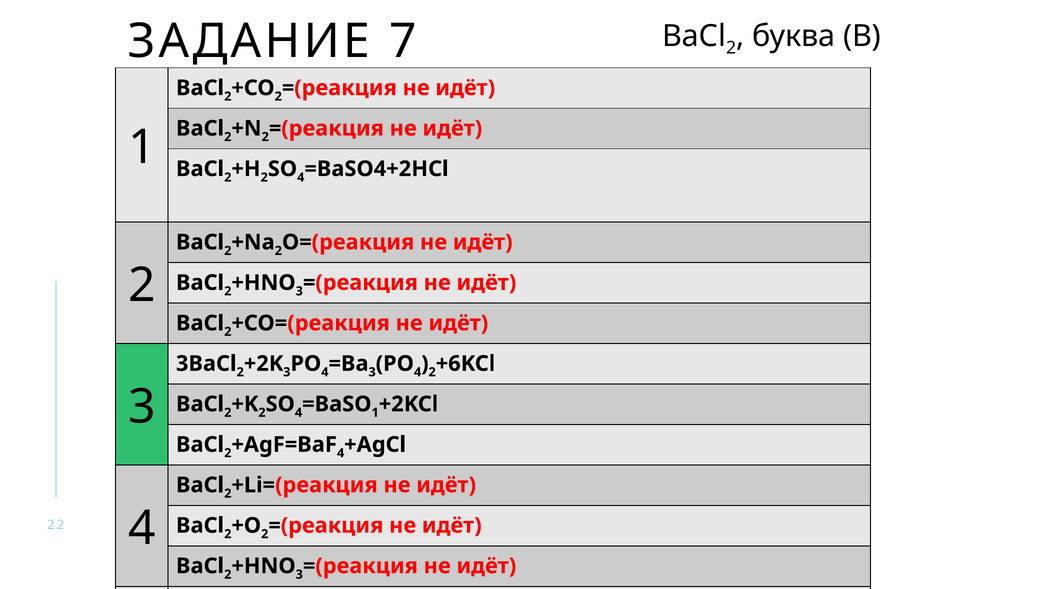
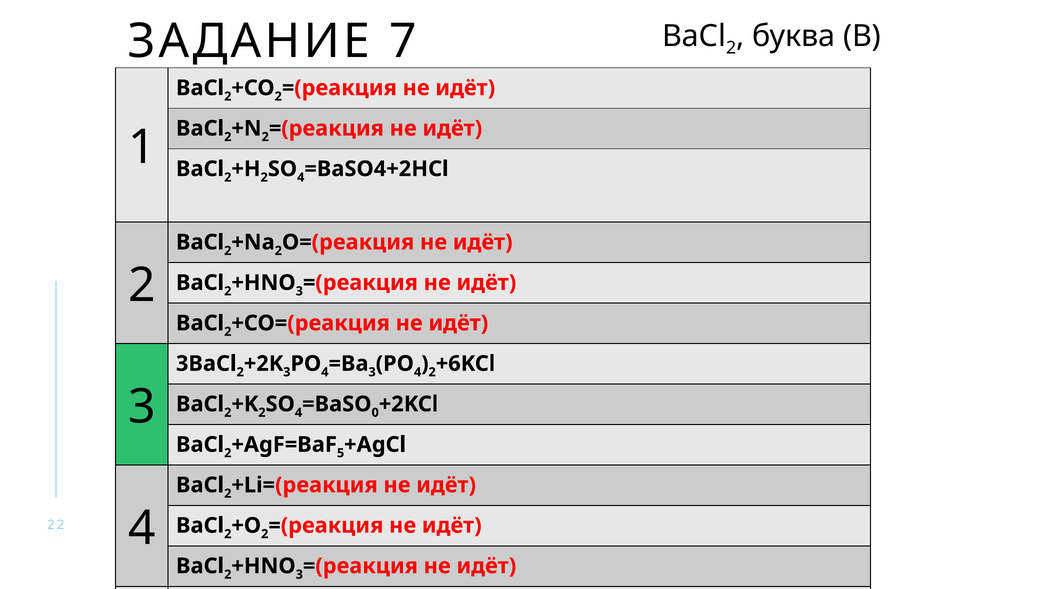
1: 1 -> 0 (375, 413)
4: 4 -> 5 (341, 453)
